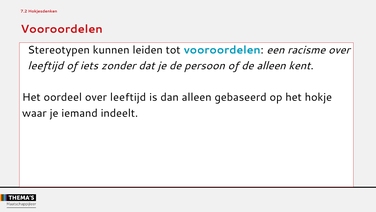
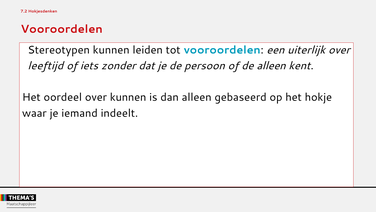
racisme: racisme -> uiterlijk (306, 50)
oordeel over leeftijd: leeftijd -> kunnen (128, 97)
